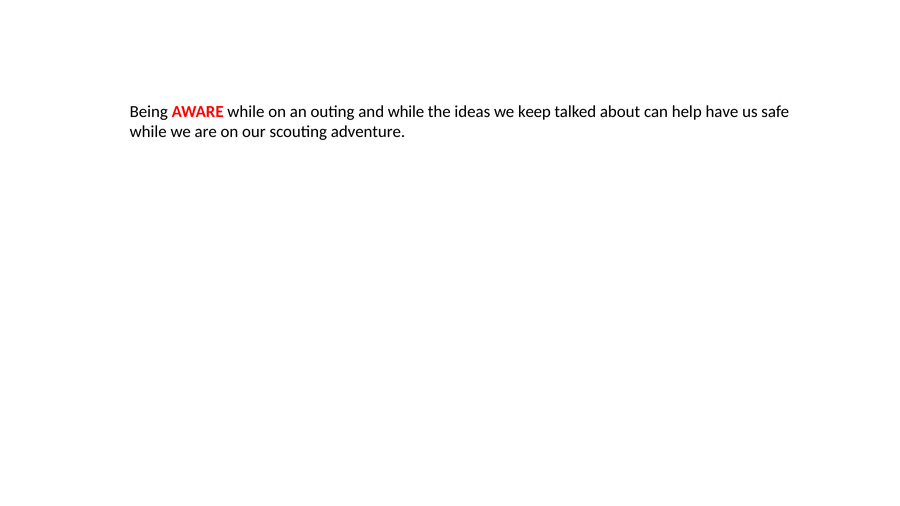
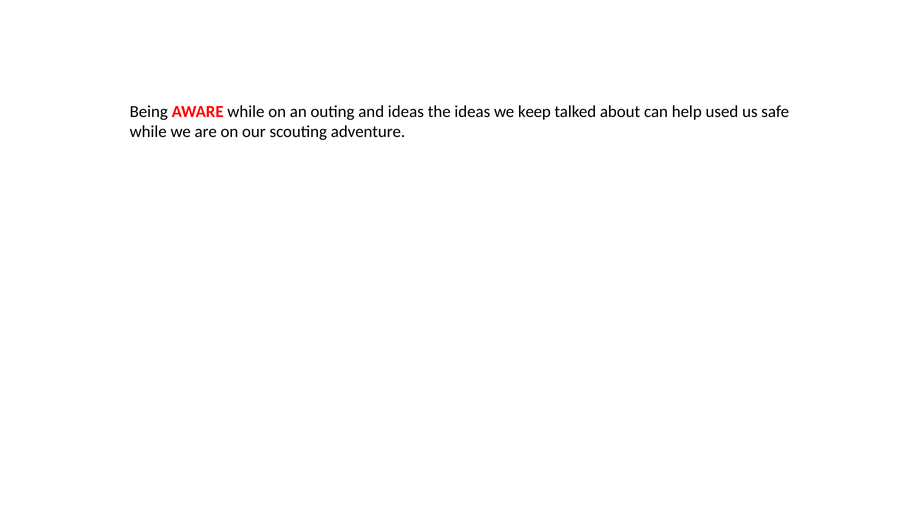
and while: while -> ideas (406, 112)
have: have -> used (722, 112)
